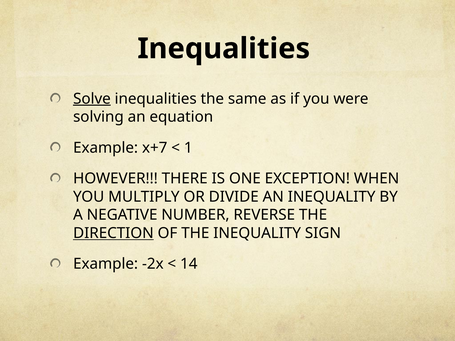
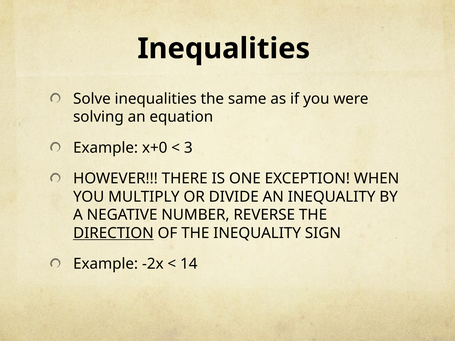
Solve underline: present -> none (92, 99)
x+7: x+7 -> x+0 (155, 148)
1: 1 -> 3 (188, 148)
